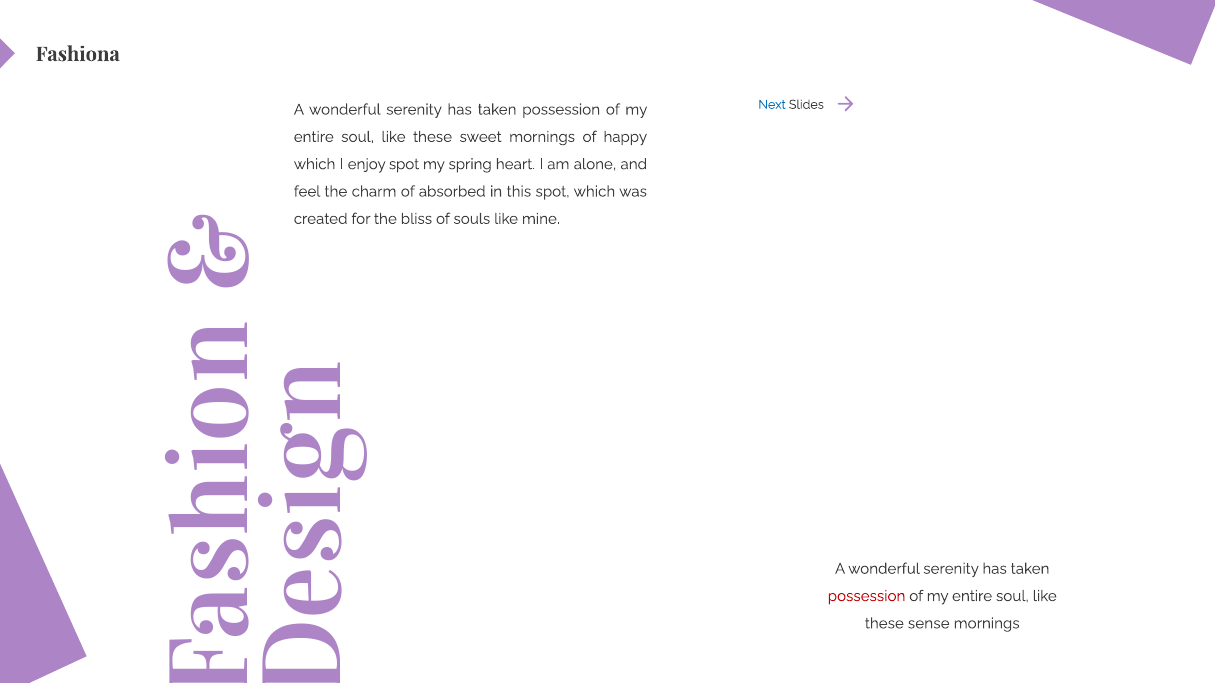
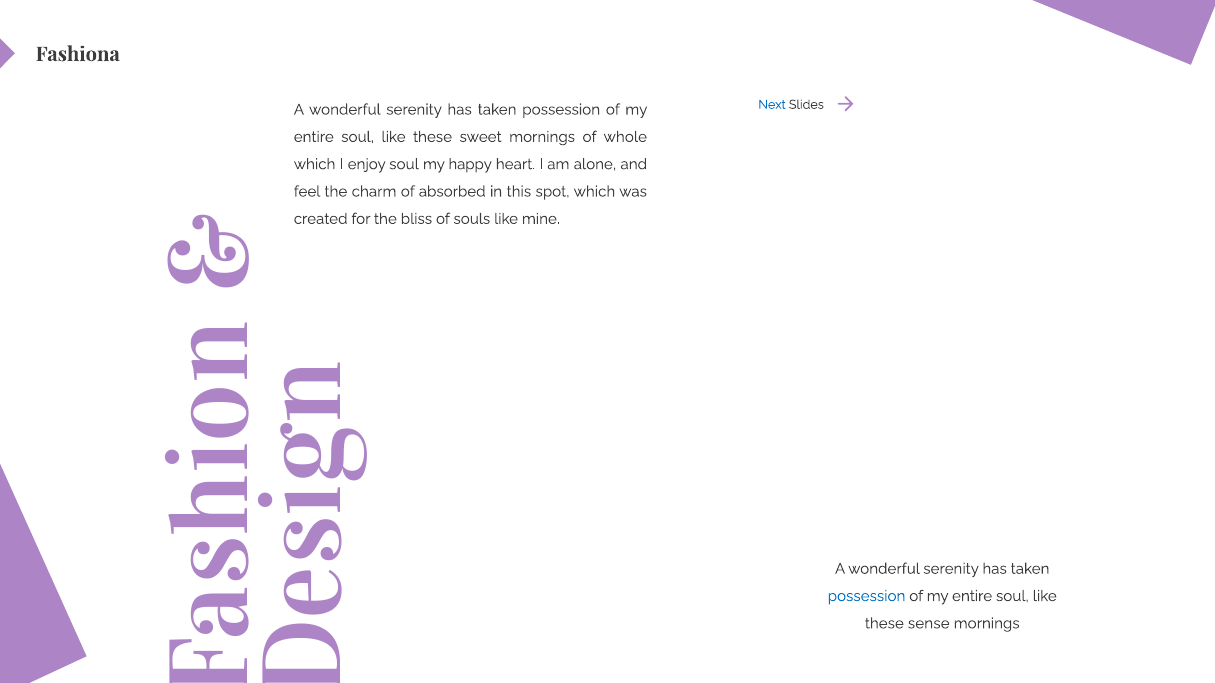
happy: happy -> whole (625, 137)
enjoy spot: spot -> soul (404, 164)
spring: spring -> happy (470, 164)
possession colour: red -> blue (867, 596)
